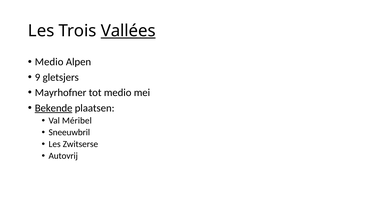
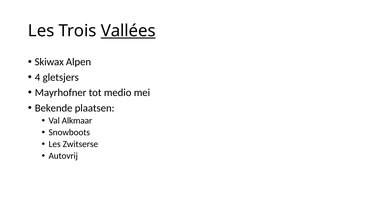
Medio: Medio -> Skiwax (49, 62)
9: 9 -> 4 (38, 77)
Bekende underline: present -> none (54, 108)
Méribel: Méribel -> Alkmaar (77, 121)
Sneeuwbril: Sneeuwbril -> Snowboots (69, 133)
